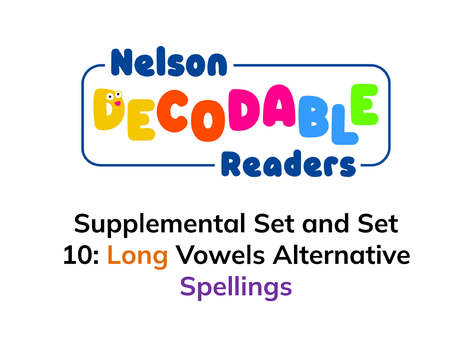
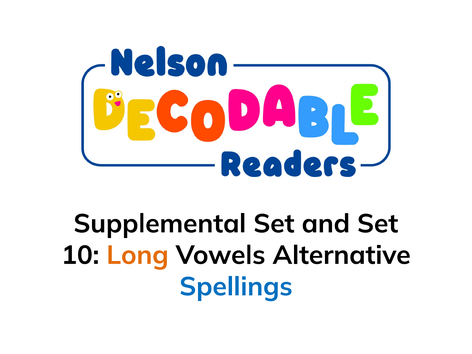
Spellings colour: purple -> blue (236, 287)
